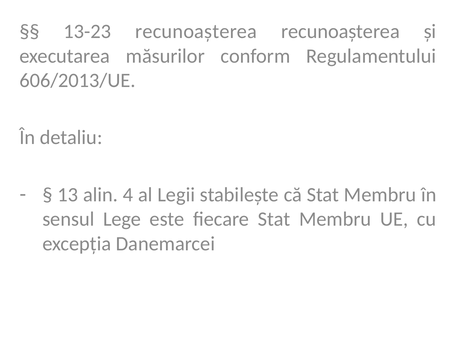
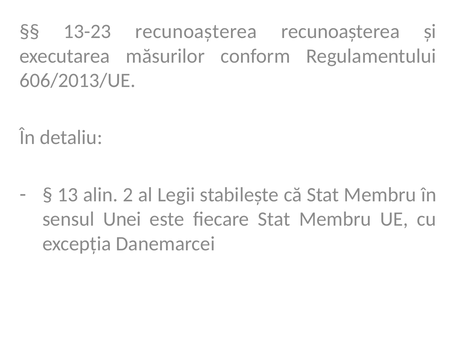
4: 4 -> 2 (128, 194)
Lege: Lege -> Unei (122, 219)
